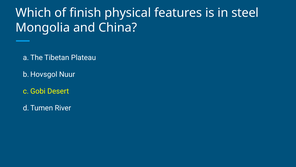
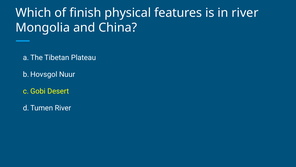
in steel: steel -> river (245, 13)
